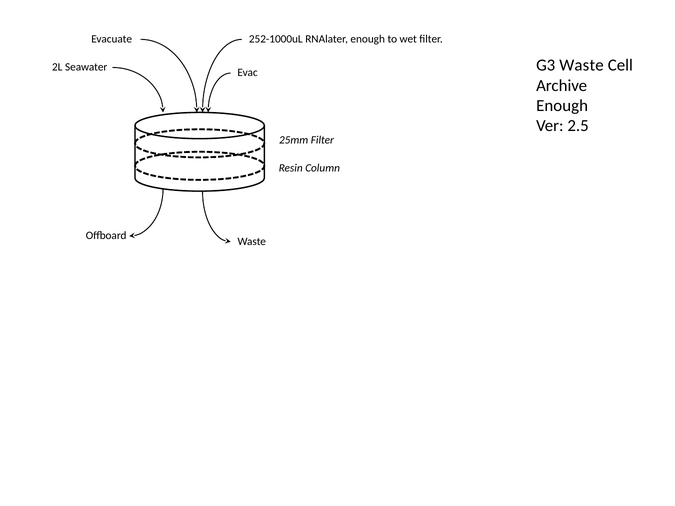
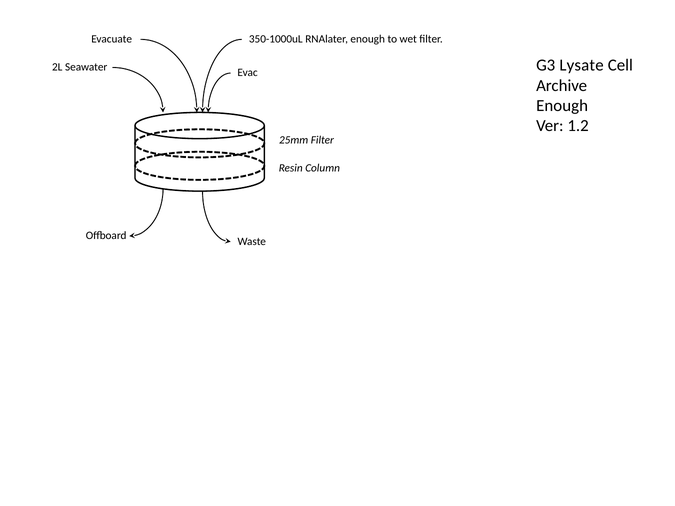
252-1000uL: 252-1000uL -> 350-1000uL (276, 39)
G3 Waste: Waste -> Lysate (582, 65)
2.5: 2.5 -> 1.2 (578, 126)
